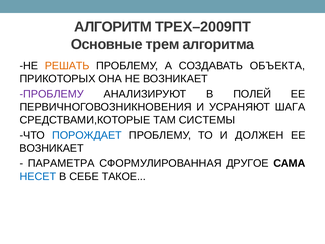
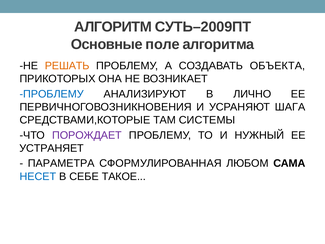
ТРЕХ–2009ПТ: ТРЕХ–2009ПТ -> СУТЬ–2009ПТ (203, 27)
трем: трем -> поле (163, 44)
ПРОБЛЕМУ colour: purple -> blue (52, 94)
ПОЛЕЙ: ПОЛЕЙ -> ЛИЧНО (252, 94)
ПОРОЖДАЕТ colour: blue -> purple (87, 135)
ДОЛЖЕН: ДОЛЖЕН -> НУЖНЫЙ (259, 135)
ВОЗНИКАЕТ: ВОЗНИКАЕТ -> УСТРАНЯЕТ (52, 148)
ДРУГОЕ: ДРУГОЕ -> ЛЮБОМ (247, 163)
